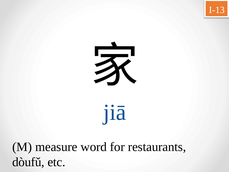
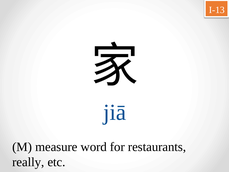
dòufǔ: dòufǔ -> really (28, 162)
